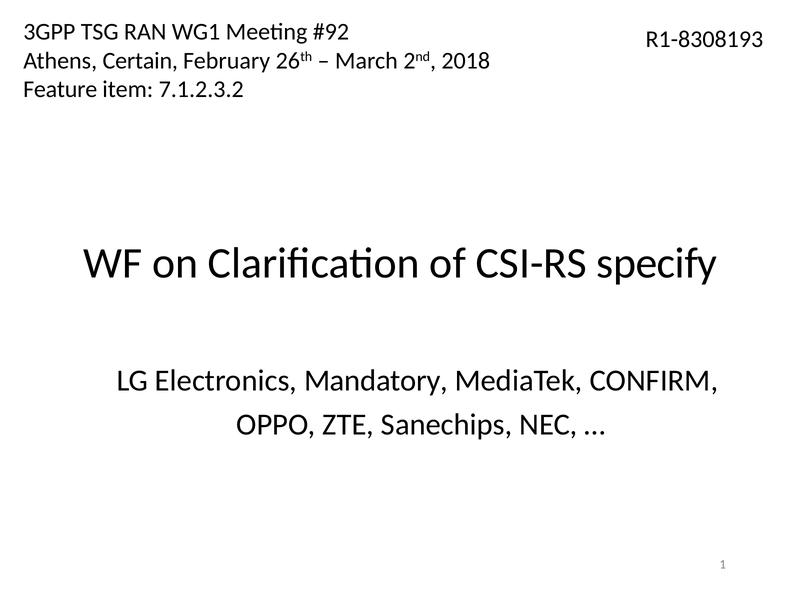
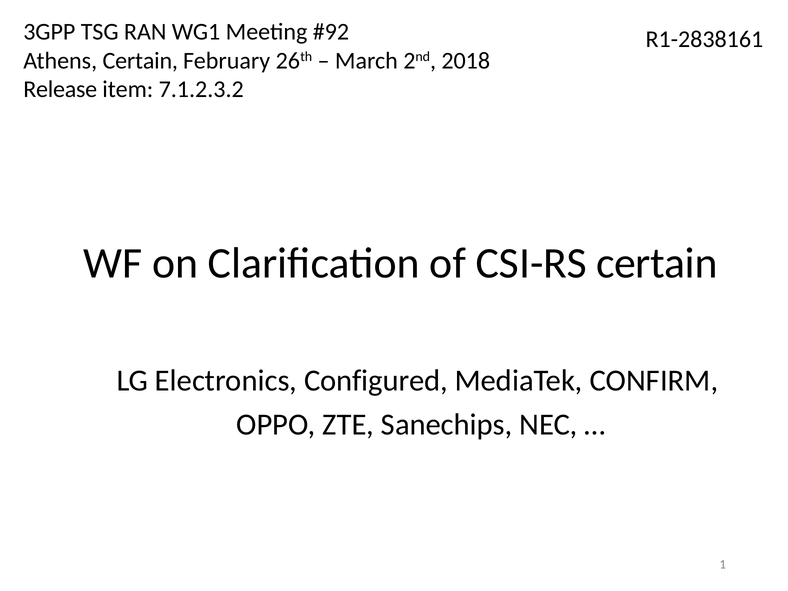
R1-8308193: R1-8308193 -> R1-2838161 (704, 39)
Feature: Feature -> Release (60, 89)
CSI-RS specify: specify -> certain (657, 263)
Mandatory: Mandatory -> Configured (376, 380)
